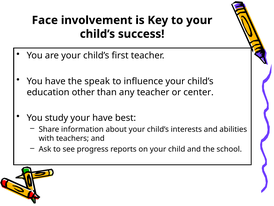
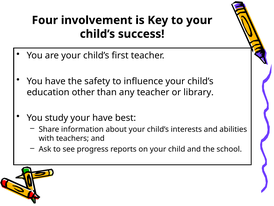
Face: Face -> Four (45, 20)
speak: speak -> safety (97, 81)
center: center -> library (199, 92)
